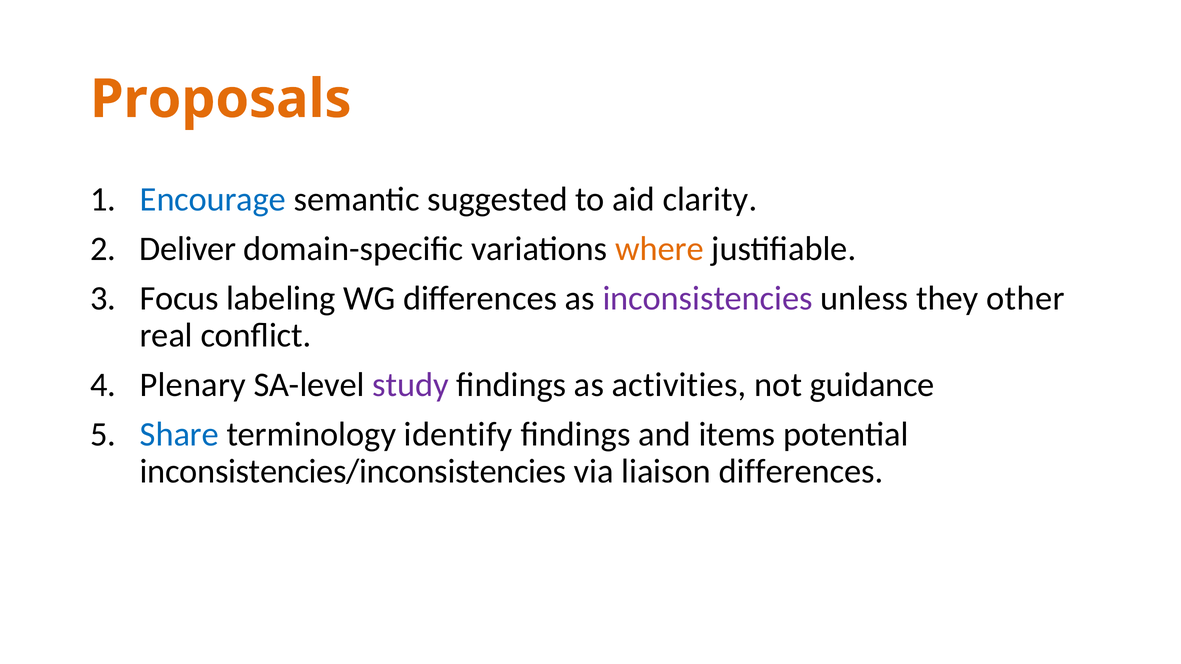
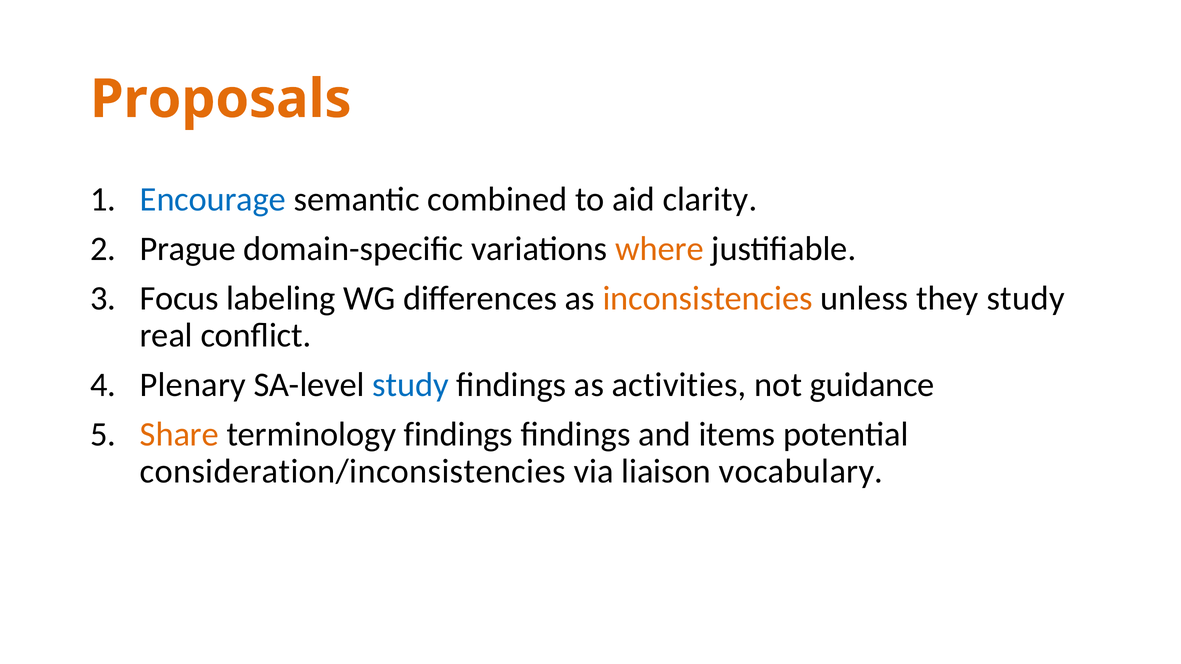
suggested: suggested -> combined (497, 200)
Deliver: Deliver -> Prague (188, 249)
inconsistencies colour: purple -> orange (708, 299)
they other: other -> study (1026, 299)
study colour: purple -> blue (411, 385)
Share colour: blue -> orange (179, 435)
terminology identify: identify -> findings (458, 435)
inconsistencies/inconsistencies: inconsistencies/inconsistencies -> consideration/inconsistencies (353, 472)
liaison differences: differences -> vocabulary (801, 472)
